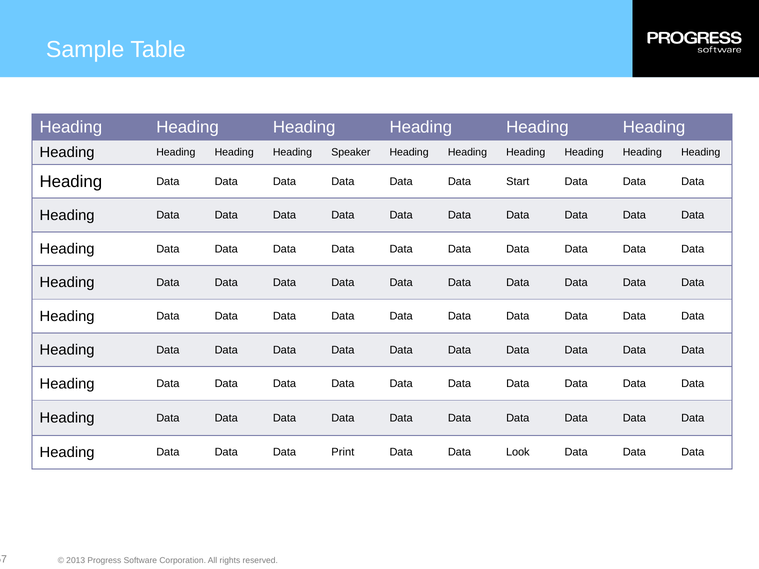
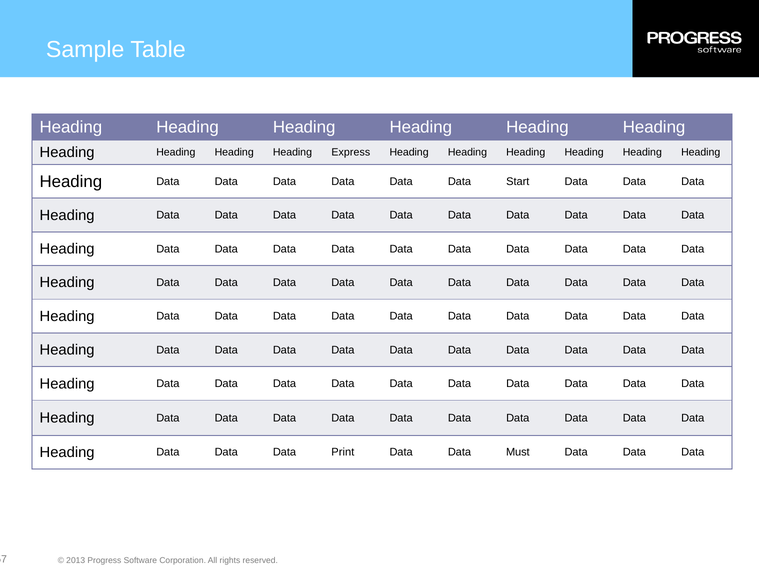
Speaker: Speaker -> Express (351, 153)
Look: Look -> Must (518, 453)
